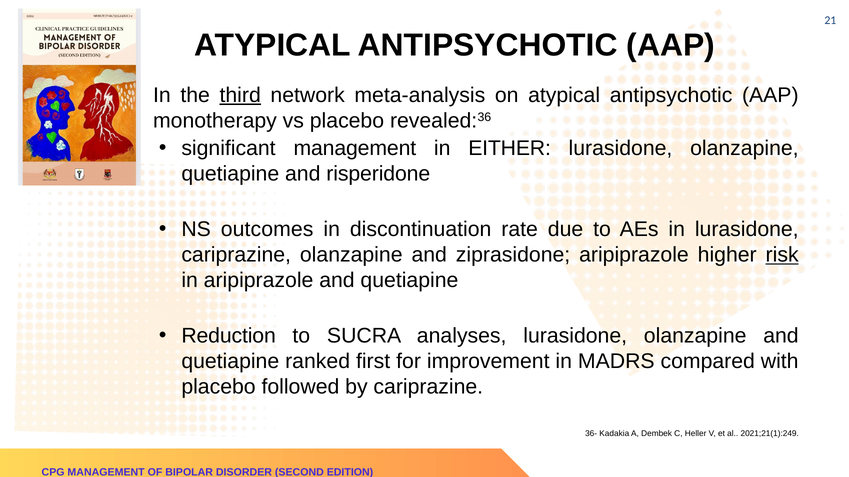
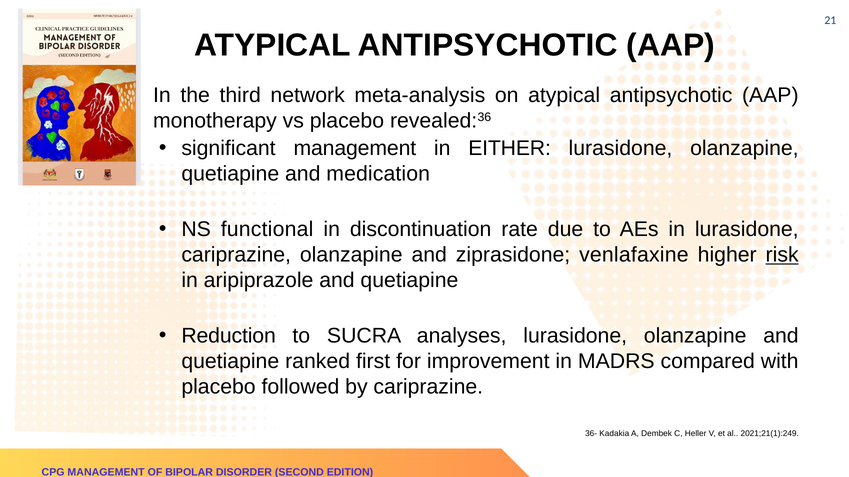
third underline: present -> none (240, 95)
risperidone: risperidone -> medication (378, 174)
outcomes: outcomes -> functional (267, 230)
ziprasidone aripiprazole: aripiprazole -> venlafaxine (634, 255)
